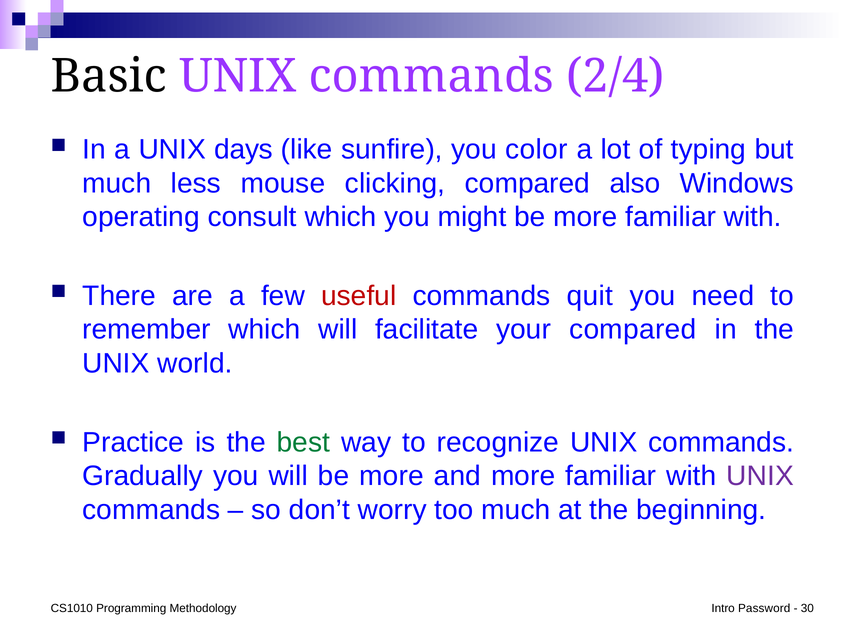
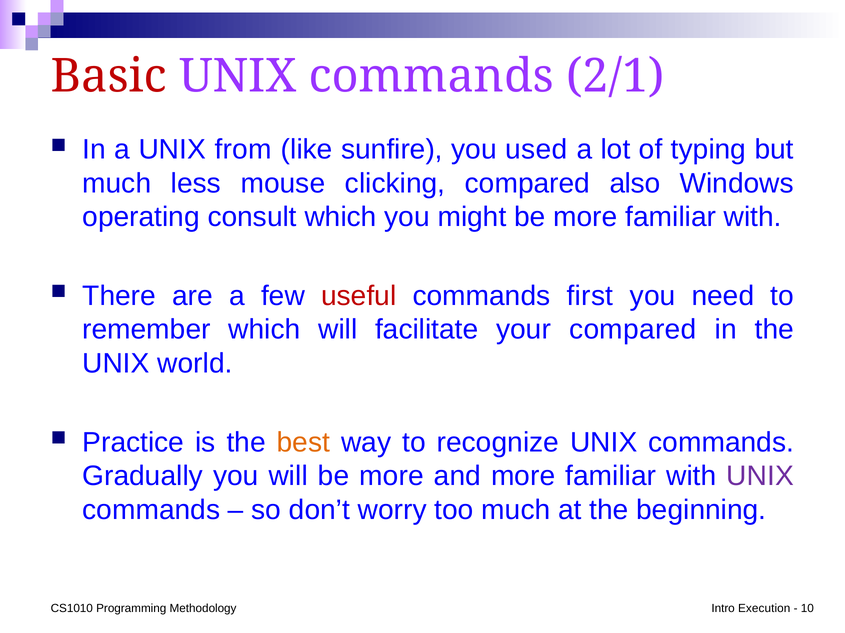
Basic colour: black -> red (109, 76)
2/4: 2/4 -> 2/1 (615, 76)
days: days -> from (243, 150)
color: color -> used (536, 150)
quit: quit -> first (590, 296)
best colour: green -> orange (303, 443)
Password: Password -> Execution (764, 609)
30: 30 -> 10 (807, 609)
